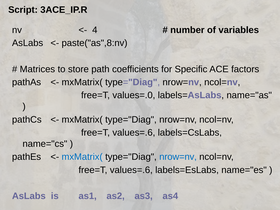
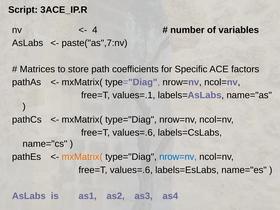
paste("as",8:nv: paste("as",8:nv -> paste("as",7:nv (95, 43)
values=.0: values=.0 -> values=.1 (134, 95)
mxMatrix( colour: blue -> orange (82, 157)
